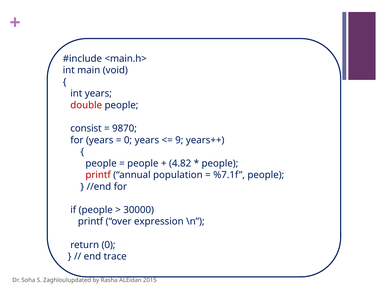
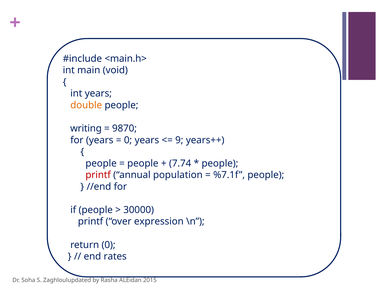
double colour: red -> orange (86, 105)
consist: consist -> writing (86, 128)
4.82: 4.82 -> 7.74 (180, 163)
trace: trace -> rates (115, 256)
